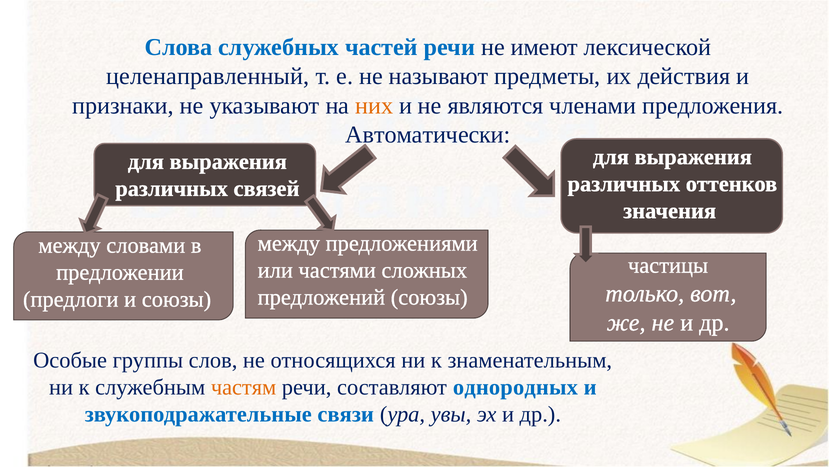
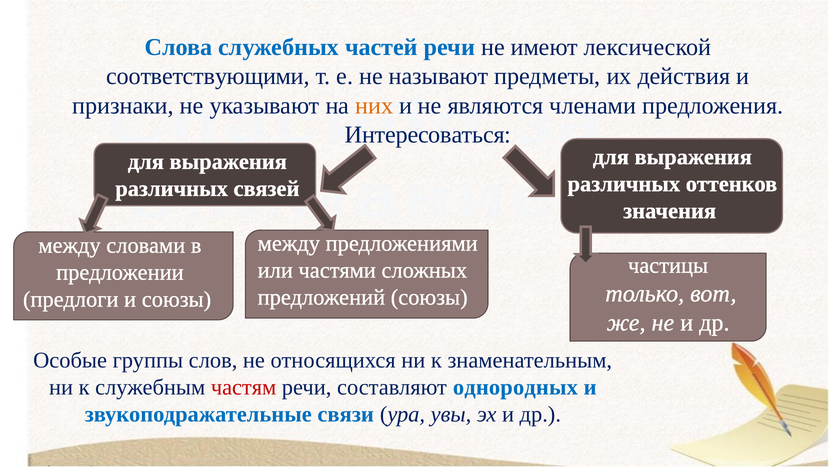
целенаправленный: целенаправленный -> соответствующими (208, 76)
Автоматически: Автоматически -> Интересоваться (428, 134)
частям colour: orange -> red (244, 387)
